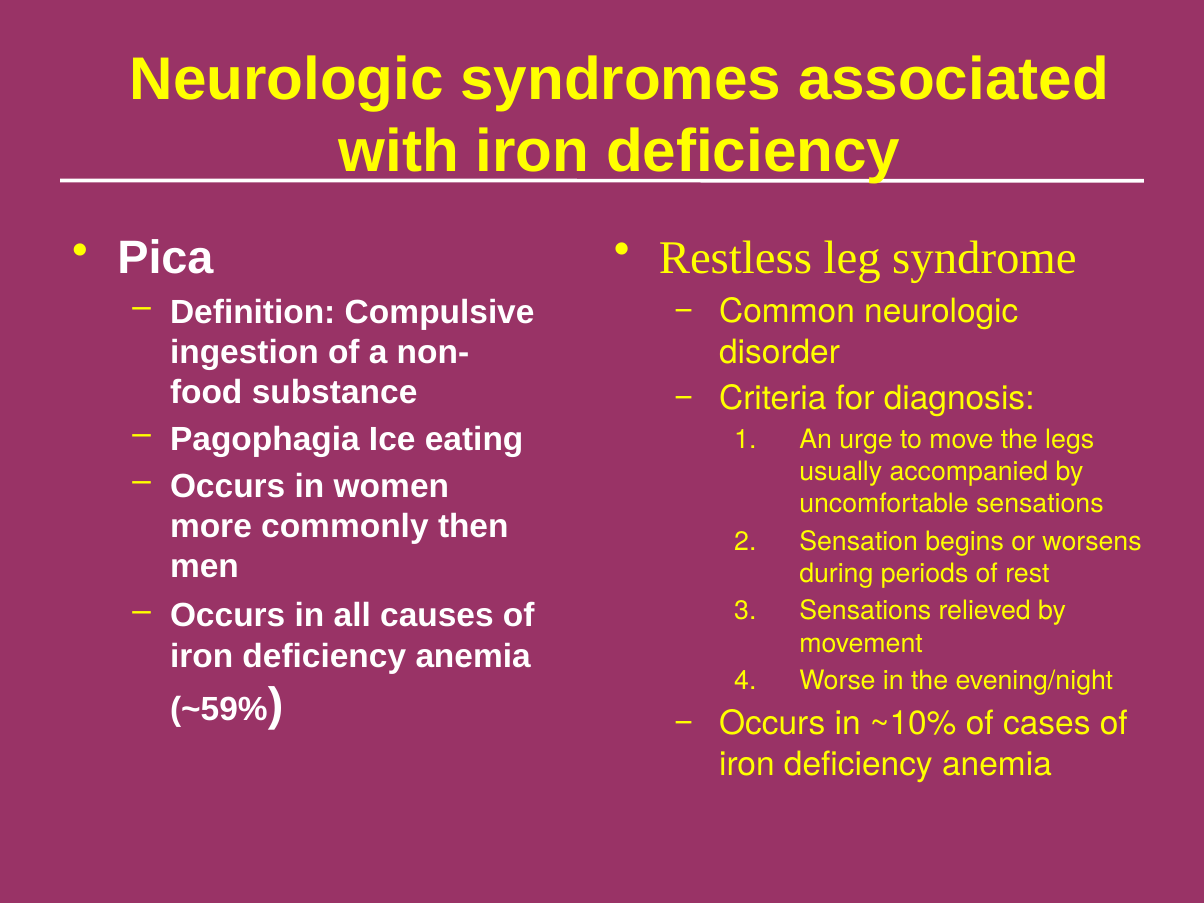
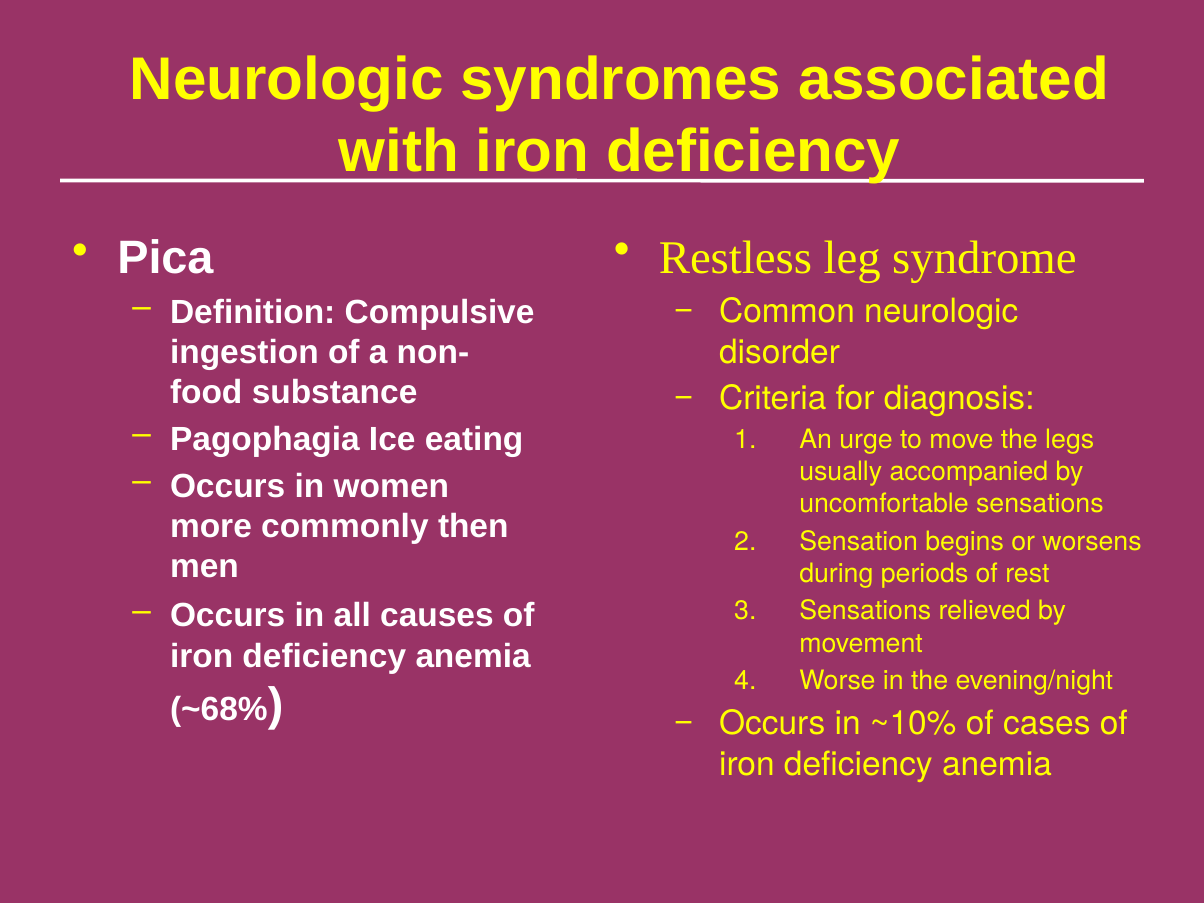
~59%: ~59% -> ~68% (219, 710)
